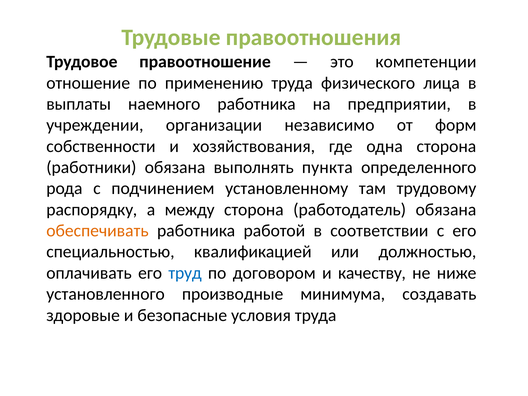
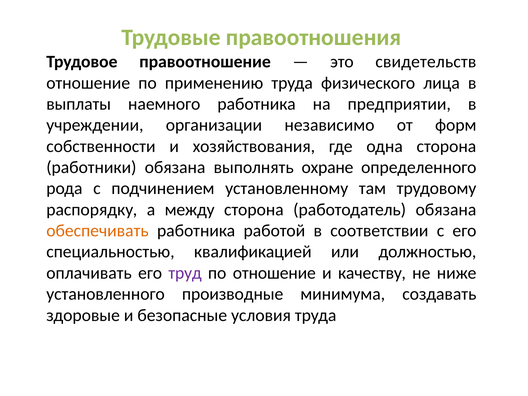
компетенции: компетенции -> свидетельств (426, 62)
пункта: пункта -> охране (327, 167)
труд colour: blue -> purple (185, 273)
по договором: договором -> отношение (274, 273)
